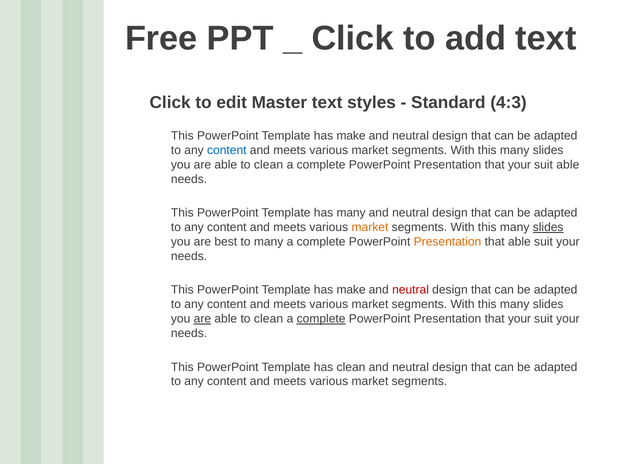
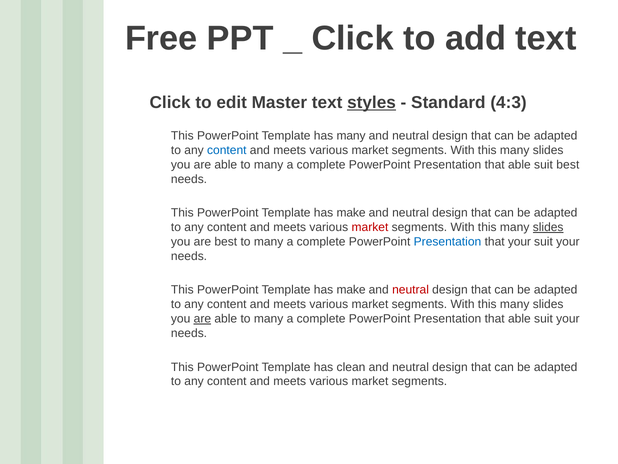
styles underline: none -> present (371, 103)
make: make -> many (351, 136)
clean: clean -> many (269, 165)
your: your -> able (519, 165)
suit able: able -> best (568, 165)
many: many -> make (351, 213)
market colour: orange -> red (370, 227)
Presentation colour: orange -> blue (447, 242)
that able: able -> your (519, 242)
clean: clean -> many (269, 319)
complete underline: present -> none (321, 319)
your: your -> able (519, 319)
